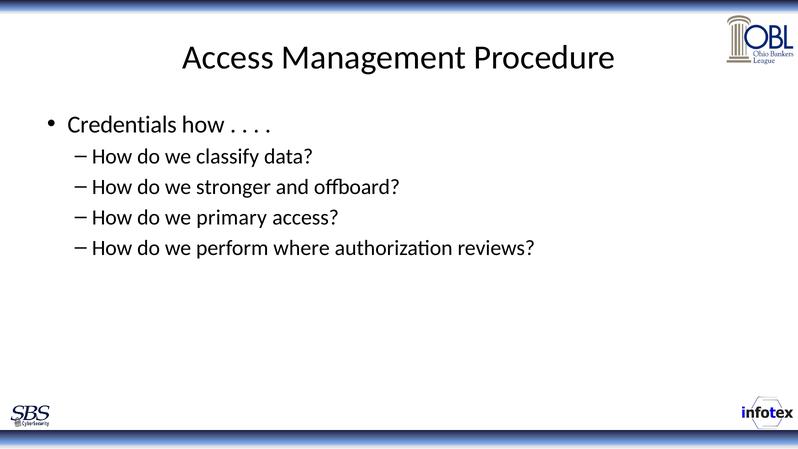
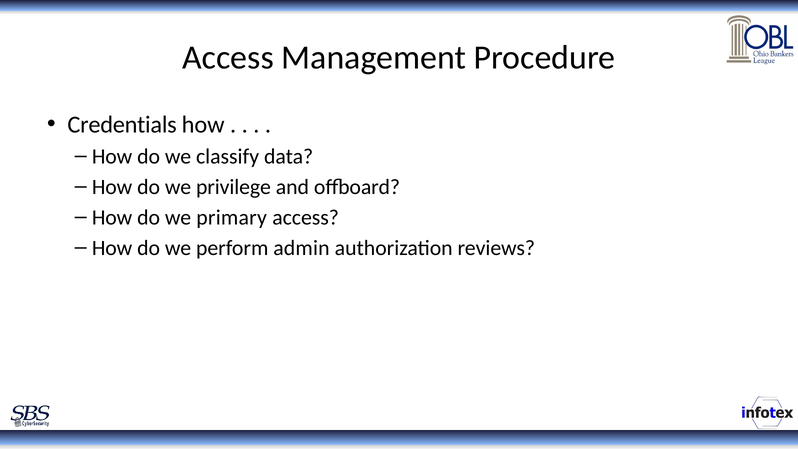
stronger: stronger -> privilege (233, 187)
where: where -> admin (301, 248)
